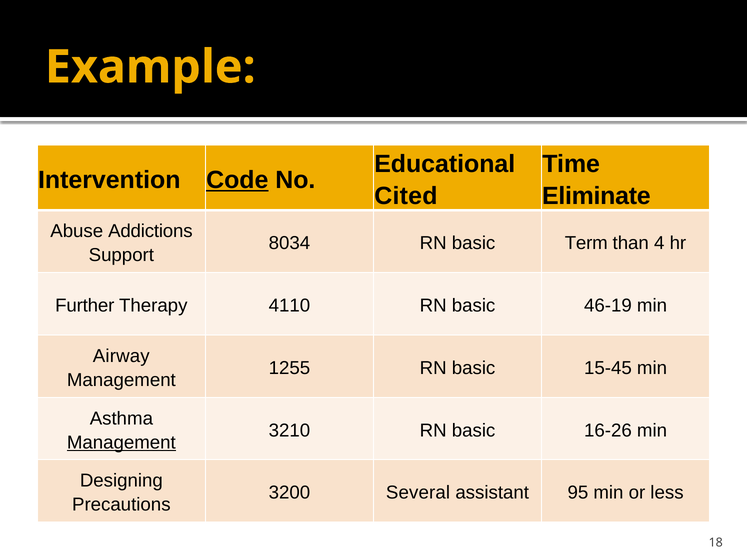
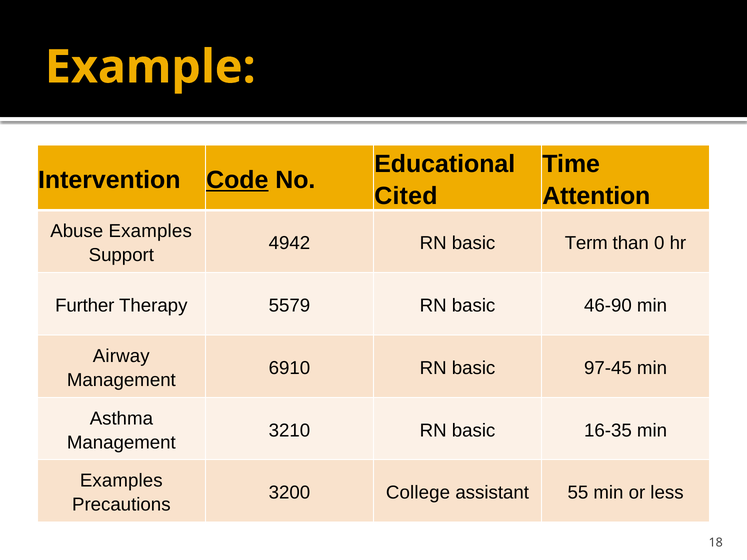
Eliminate: Eliminate -> Attention (596, 196)
Abuse Addictions: Addictions -> Examples (150, 231)
8034: 8034 -> 4942 (289, 243)
4: 4 -> 0 (659, 243)
4110: 4110 -> 5579 (289, 306)
46-19: 46-19 -> 46-90 (608, 306)
1255: 1255 -> 6910 (289, 368)
15-45: 15-45 -> 97-45 (608, 368)
16-26: 16-26 -> 16-35 (608, 431)
Management underline: present -> none (121, 443)
Designing: Designing -> Examples (121, 481)
Several: Several -> College (418, 493)
95: 95 -> 55 (578, 493)
